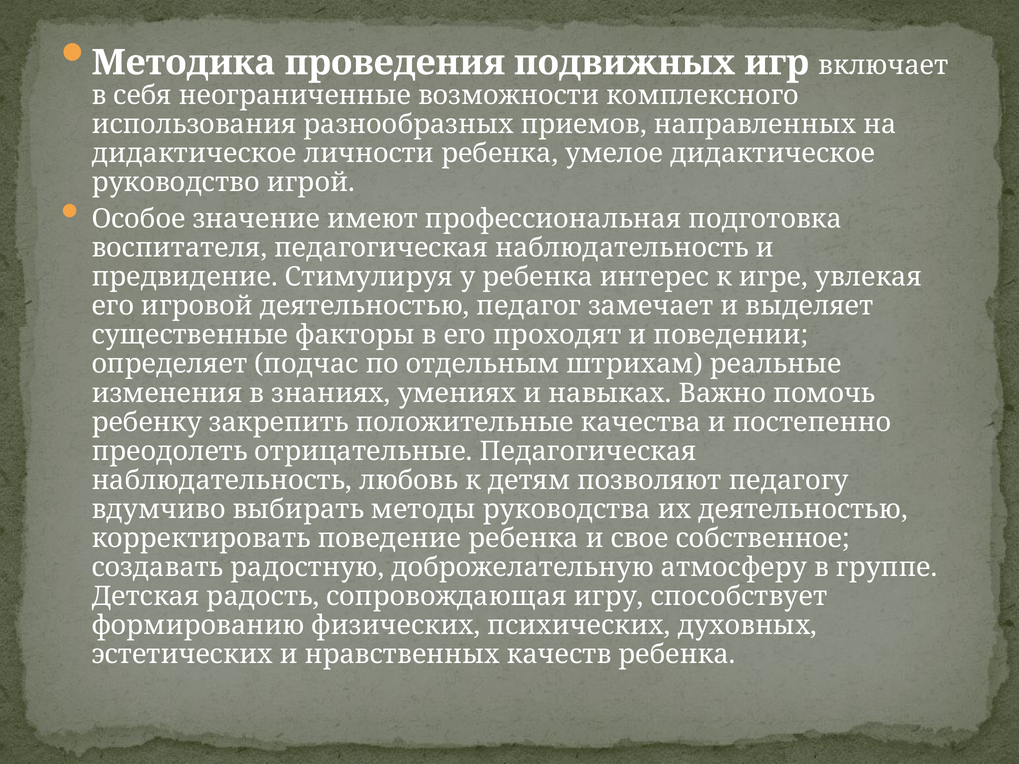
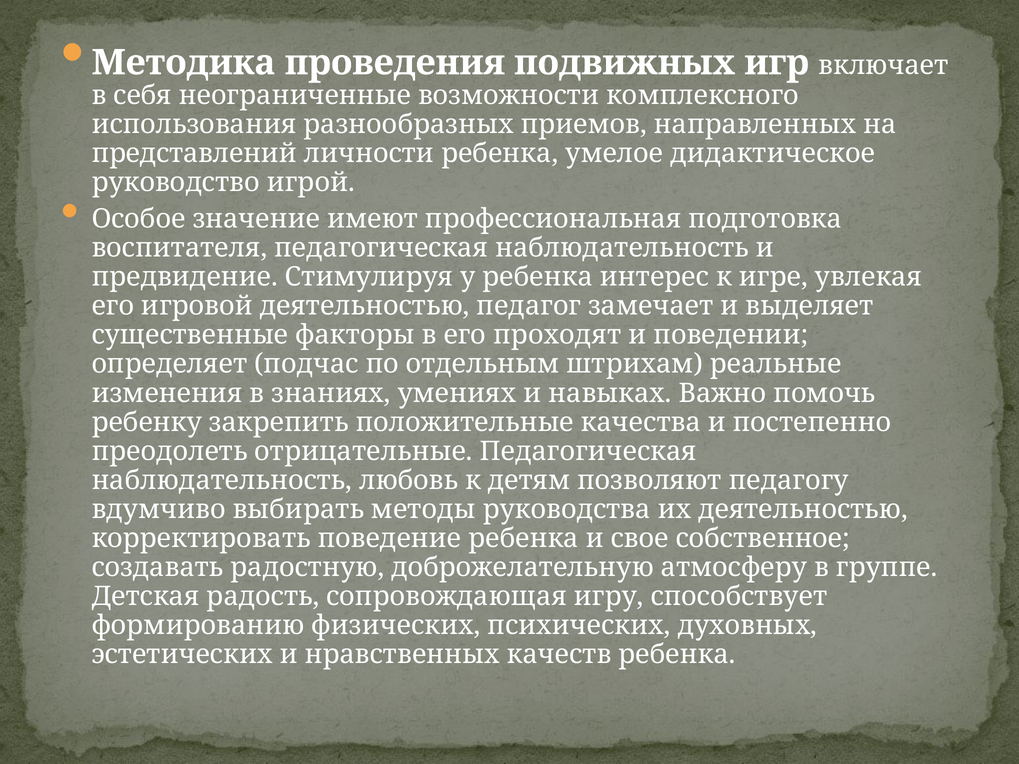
дидактическое: дидактическое -> представлений (194, 153)
